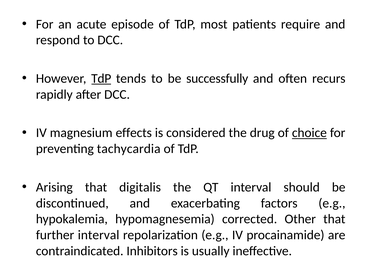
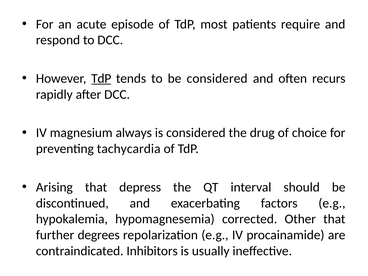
be successfully: successfully -> considered (217, 78)
effects: effects -> always (134, 133)
choice underline: present -> none (309, 133)
digitalis: digitalis -> depress (140, 187)
further interval: interval -> degrees (99, 235)
